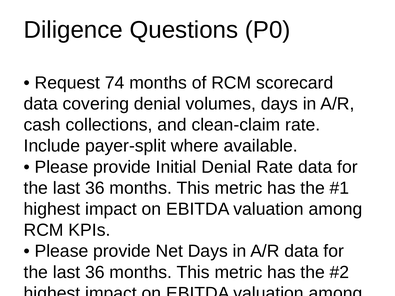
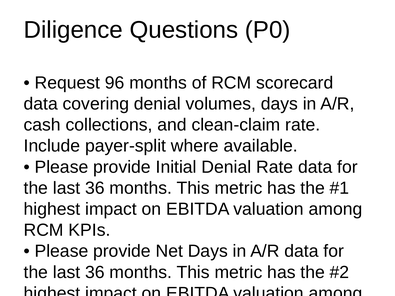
74: 74 -> 96 (115, 83)
